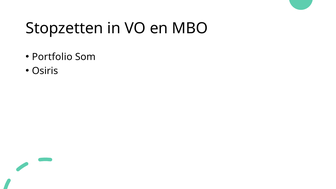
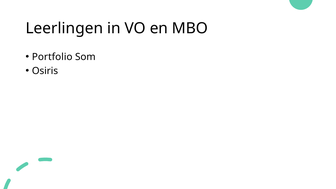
Stopzetten: Stopzetten -> Leerlingen (64, 28)
